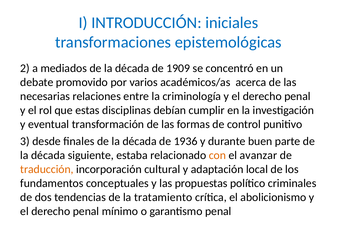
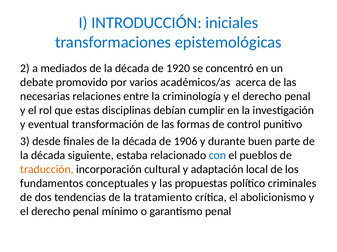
1909: 1909 -> 1920 (178, 69)
1936: 1936 -> 1906 (186, 142)
con colour: orange -> blue (217, 156)
avanzar: avanzar -> pueblos (259, 156)
